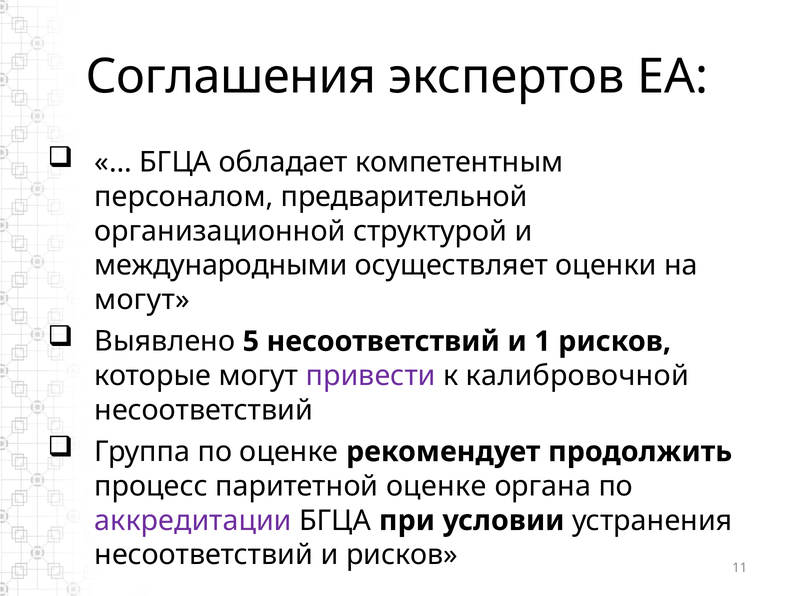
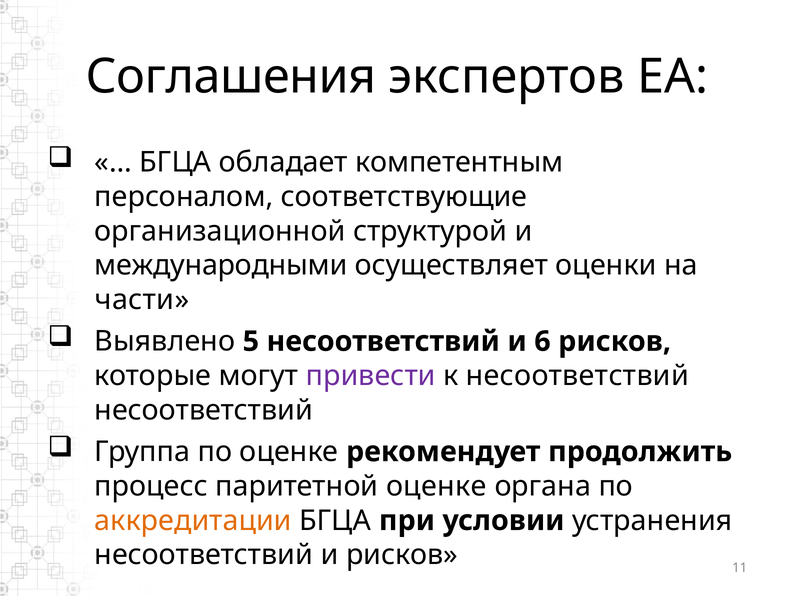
предварительной: предварительной -> соответствующие (404, 197)
могут: могут -> части (142, 300)
1: 1 -> 6 (542, 342)
к калибровочной: калибровочной -> несоответствий (577, 376)
аккредитации colour: purple -> orange (193, 521)
